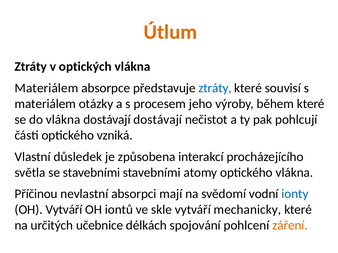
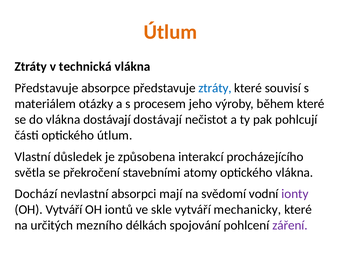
optických: optických -> technická (85, 67)
Materiálem: Materiálem -> Představuje (47, 88)
optického vzniká: vzniká -> útlum (115, 136)
se stavebními: stavebními -> překročení (91, 173)
Příčinou: Příčinou -> Dochází (36, 194)
ionty colour: blue -> purple (295, 194)
učebnice: učebnice -> mezního (99, 226)
záření colour: orange -> purple (290, 226)
